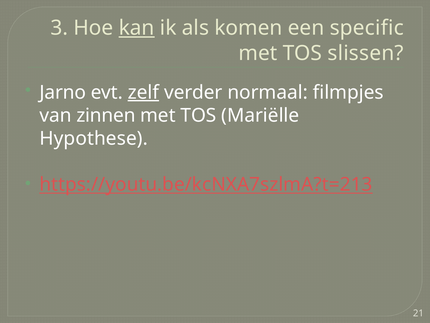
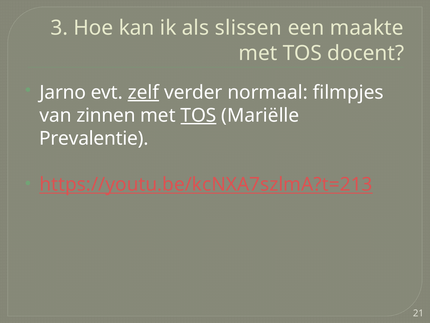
kan underline: present -> none (137, 28)
komen: komen -> slissen (248, 28)
specific: specific -> maakte (367, 28)
slissen: slissen -> docent (366, 53)
TOS underline: none -> present (199, 115)
Hypothese: Hypothese -> Prevalentie (94, 138)
